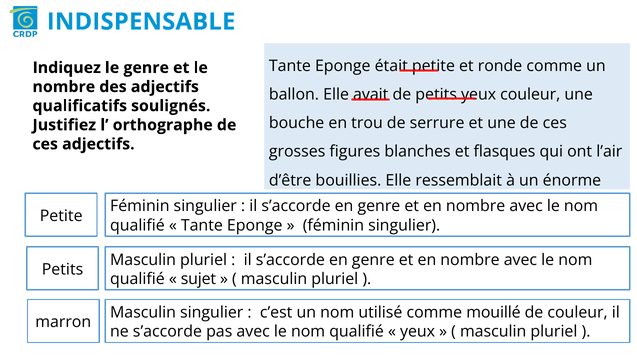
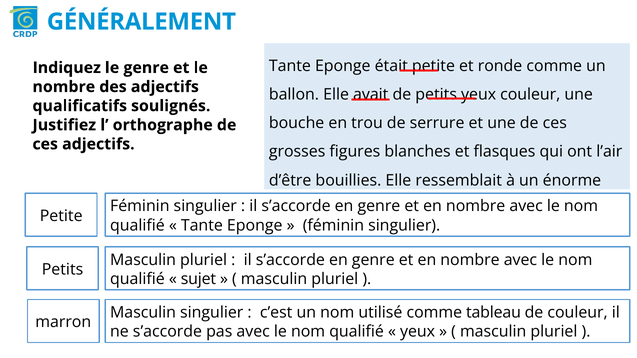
INDISPENSABLE: INDISPENSABLE -> GÉNÉRALEMENT (141, 22)
mouillé: mouillé -> tableau (493, 313)
